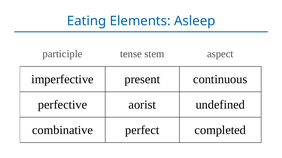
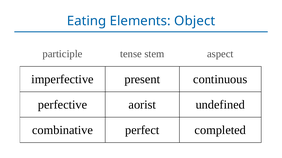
Asleep: Asleep -> Object (195, 21)
